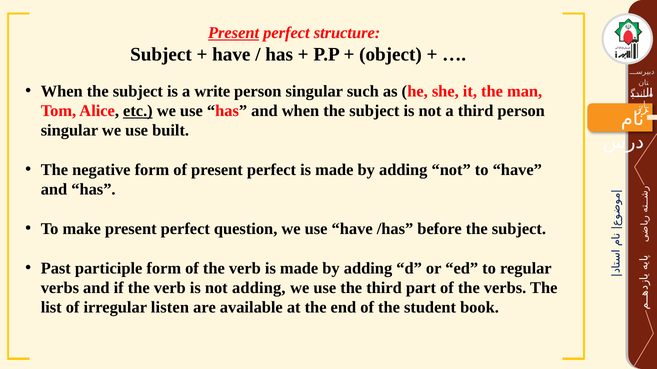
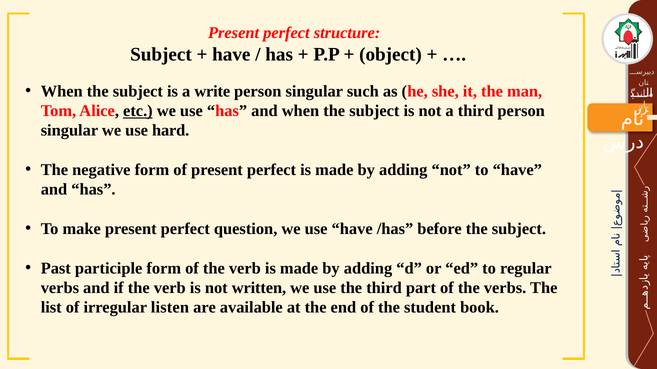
Present underline: present -> none (234, 33)
built: built -> hard (171, 131)
not adding: adding -> written (259, 288)
